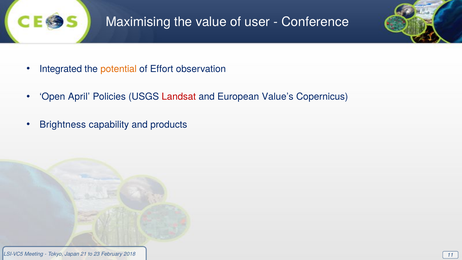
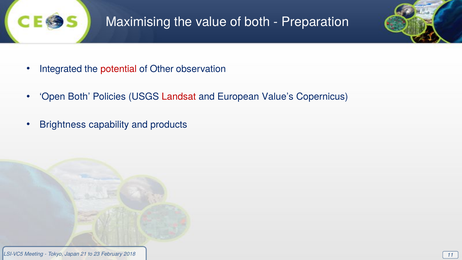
of user: user -> both (257, 22)
Conference: Conference -> Preparation (315, 22)
potential colour: orange -> red (119, 69)
Effort: Effort -> Other (162, 69)
Open April: April -> Both (79, 97)
